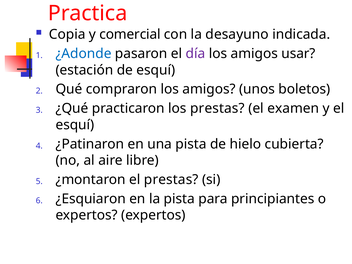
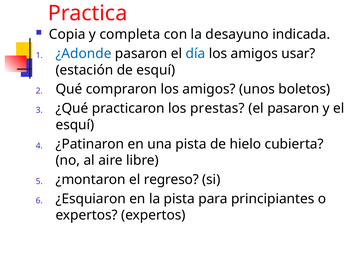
comercial: comercial -> completa (130, 34)
día colour: purple -> blue (196, 54)
el examen: examen -> pasaron (293, 108)
el prestas: prestas -> regreso (171, 180)
